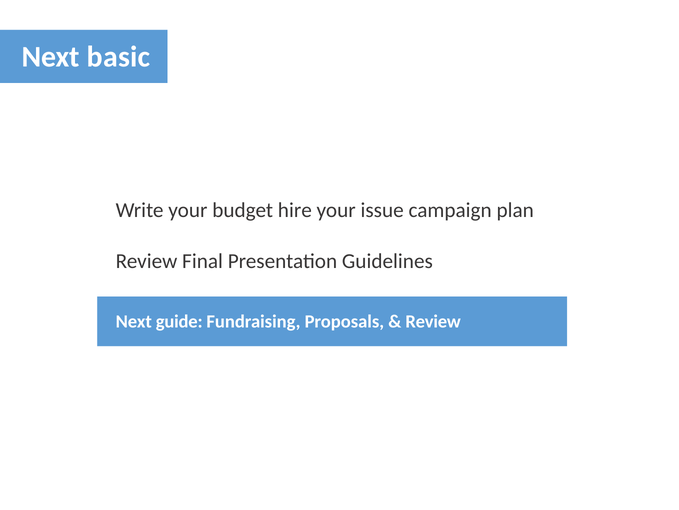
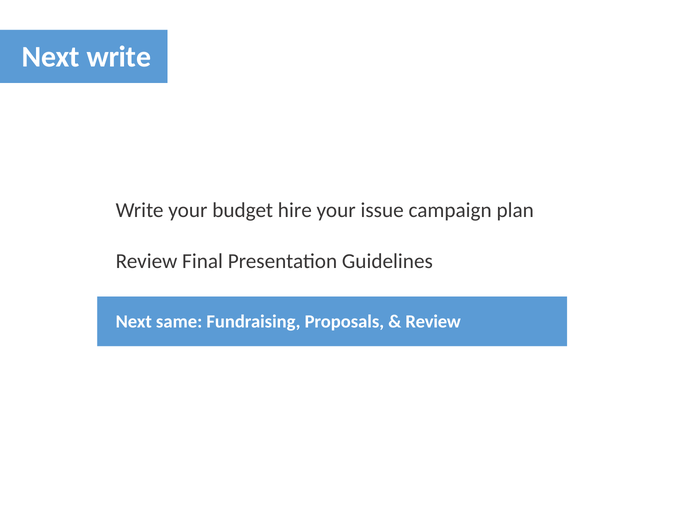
Next basic: basic -> write (119, 57)
guide: guide -> same (179, 321)
